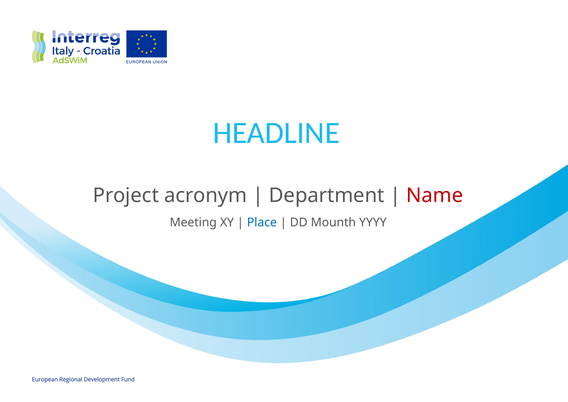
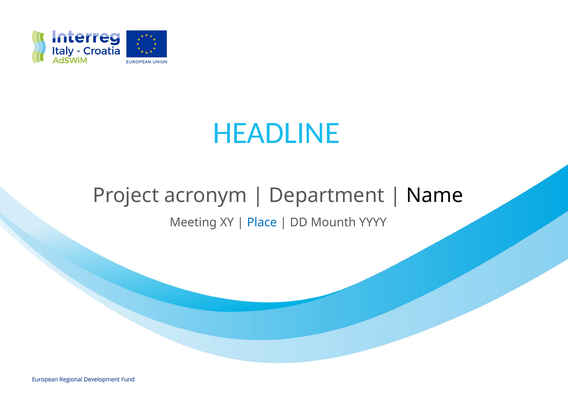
Name colour: red -> black (435, 195)
